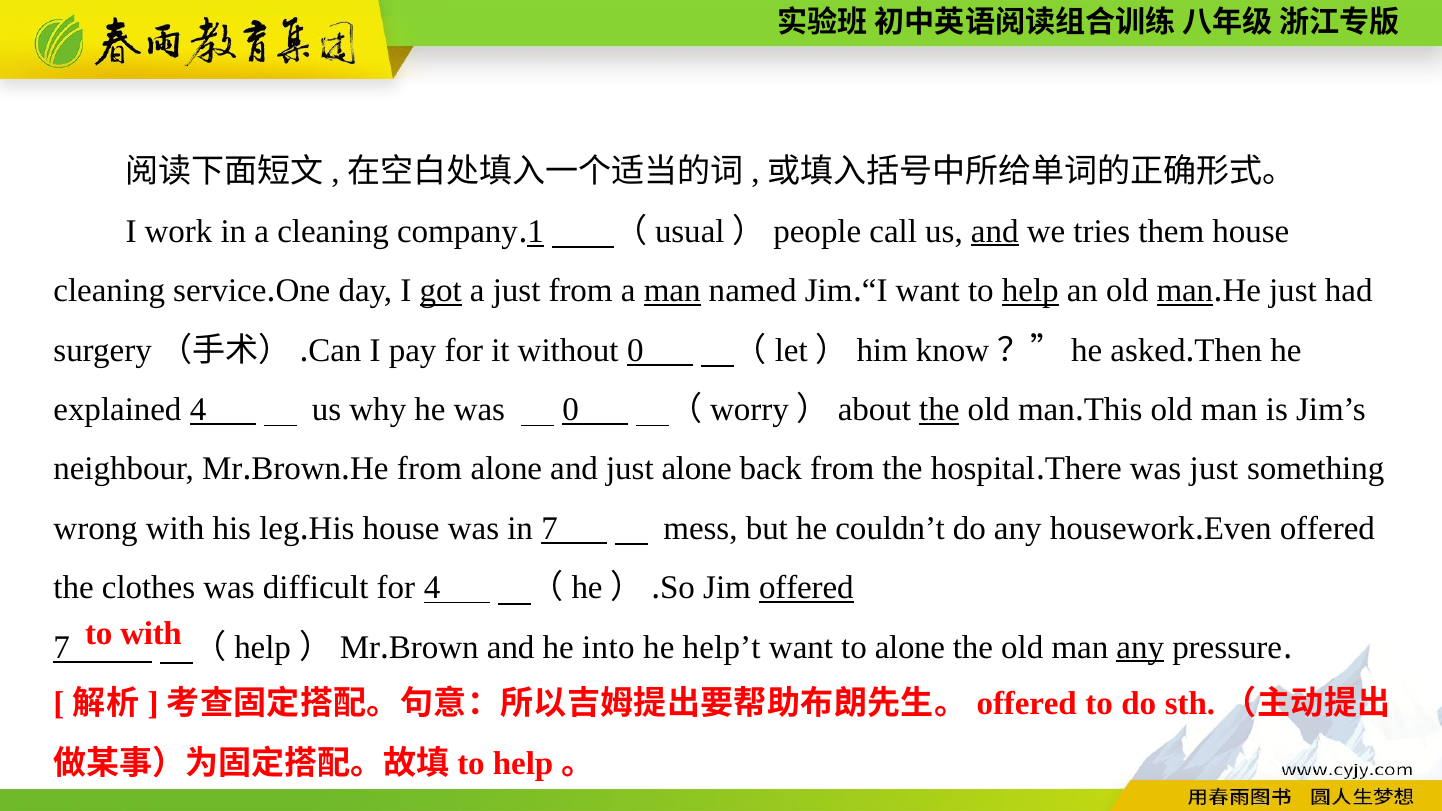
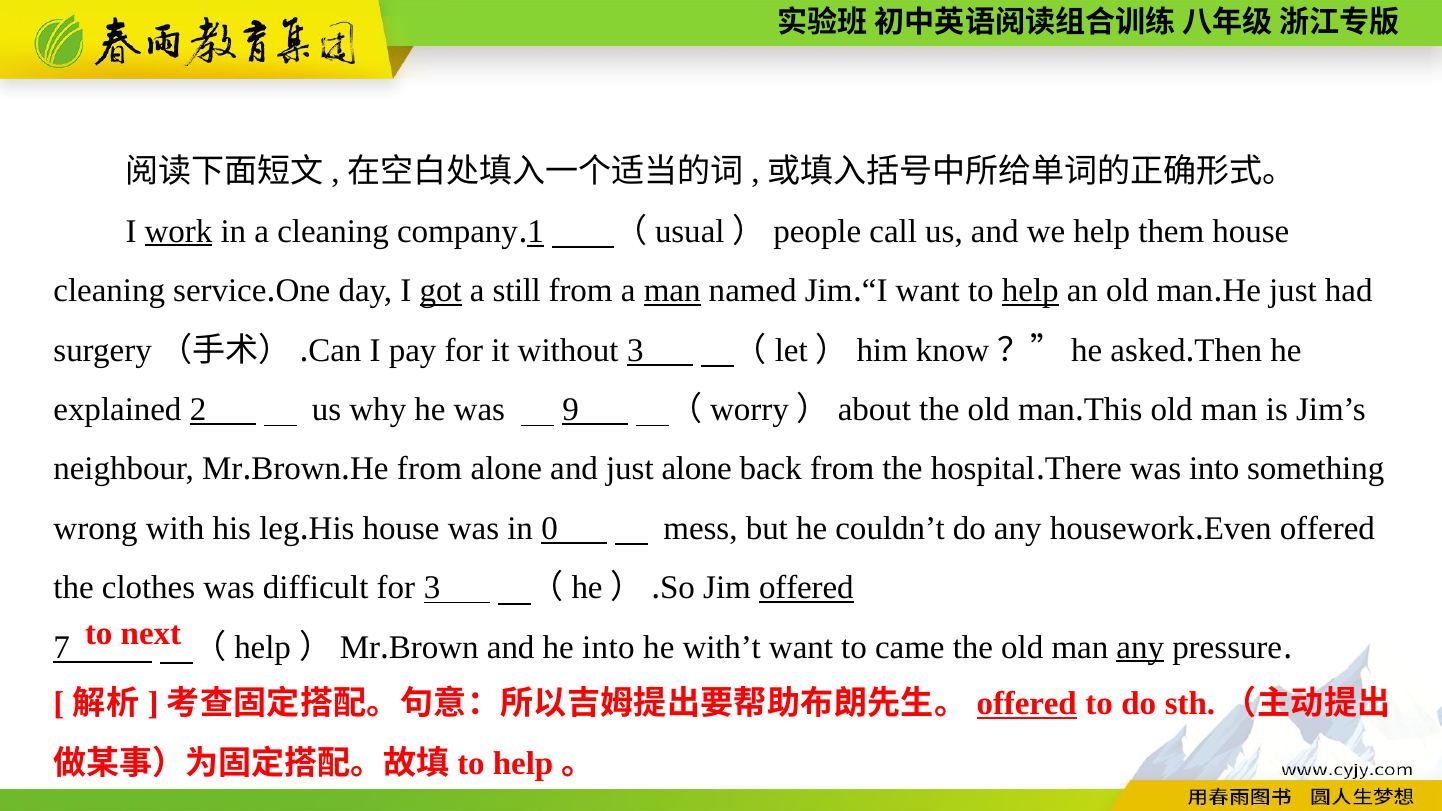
work underline: none -> present (179, 231)
and underline: present -> none (995, 231)
we tries: tries -> help (1102, 231)
a just: just -> still (517, 291)
man underline: present -> none (1185, 291)
without 0: 0 -> 3 (635, 350)
explained 4: 4 -> 2 (198, 410)
was 0: 0 -> 9 (571, 410)
the underline: present -> none (939, 410)
was just: just -> into (1214, 469)
in 7: 7 -> 0 (550, 529)
for 4: 4 -> 3 (432, 588)
to with: with -> next (151, 633)
help’t: help’t -> with’t (722, 647)
to alone: alone -> came (910, 647)
offered underline: none -> present (1027, 704)
